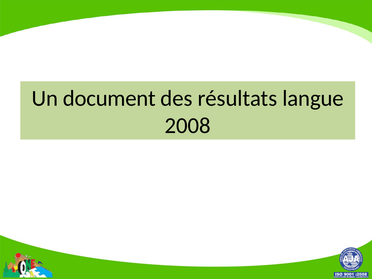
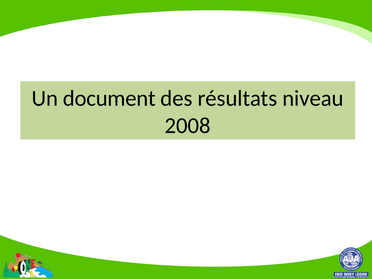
langue: langue -> niveau (313, 98)
